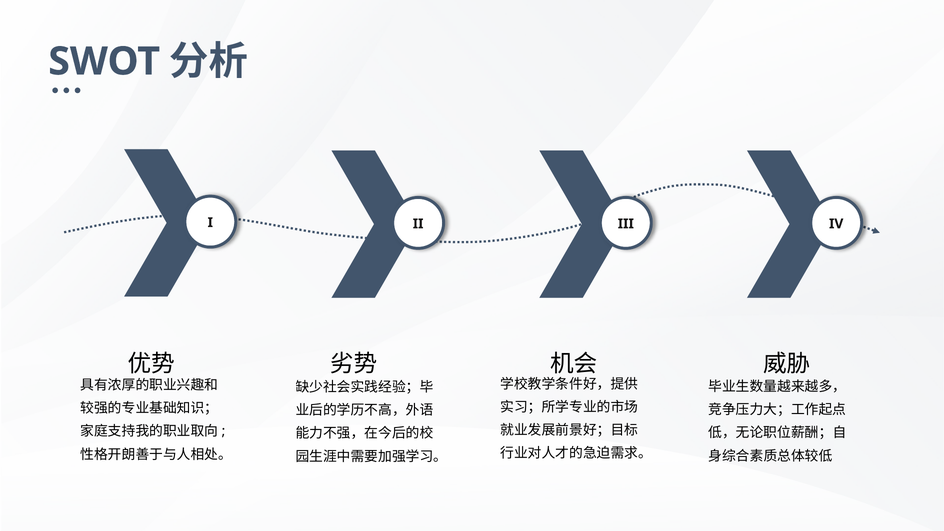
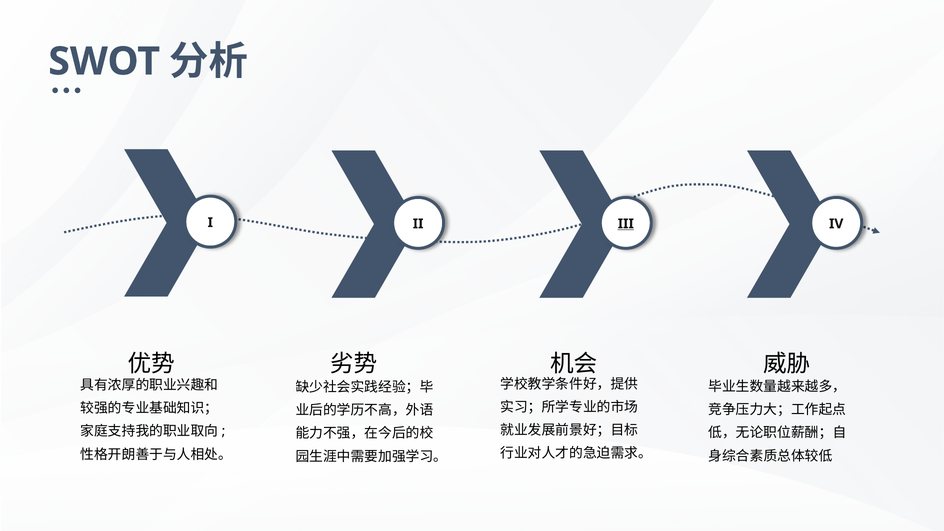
III underline: none -> present (626, 224)
